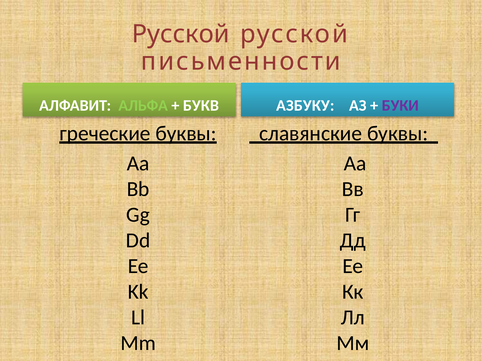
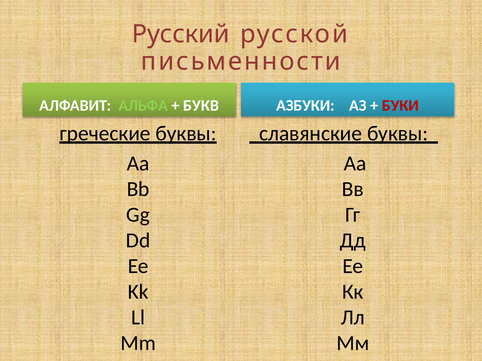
Русской: Русской -> Русский (181, 34)
АЗБУКУ: АЗБУКУ -> АЗБУКИ (305, 106)
БУКИ colour: purple -> red (400, 106)
